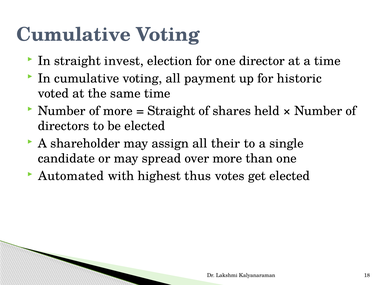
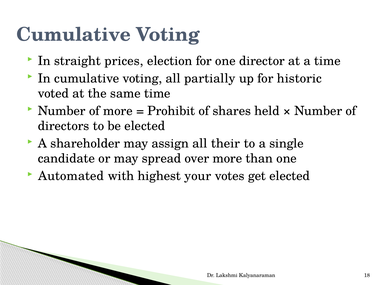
invest: invest -> prices (124, 61)
payment: payment -> partially (210, 78)
Straight: Straight -> Prohibit (171, 111)
thus: thus -> your (198, 175)
